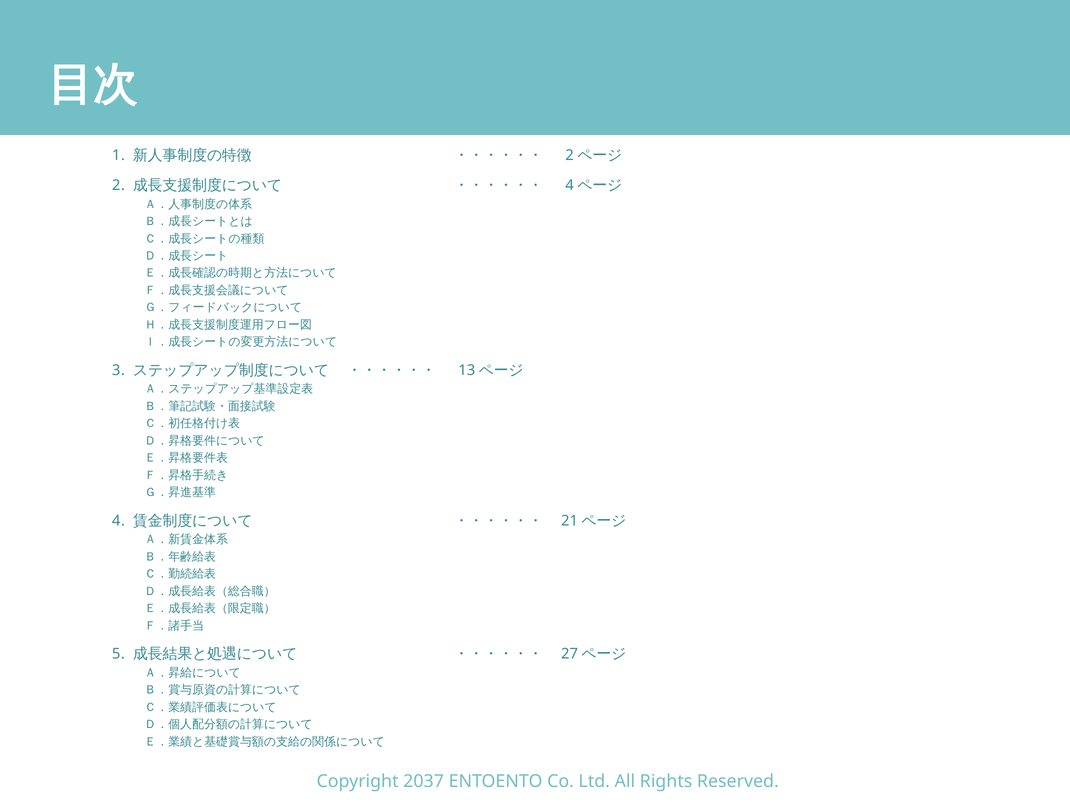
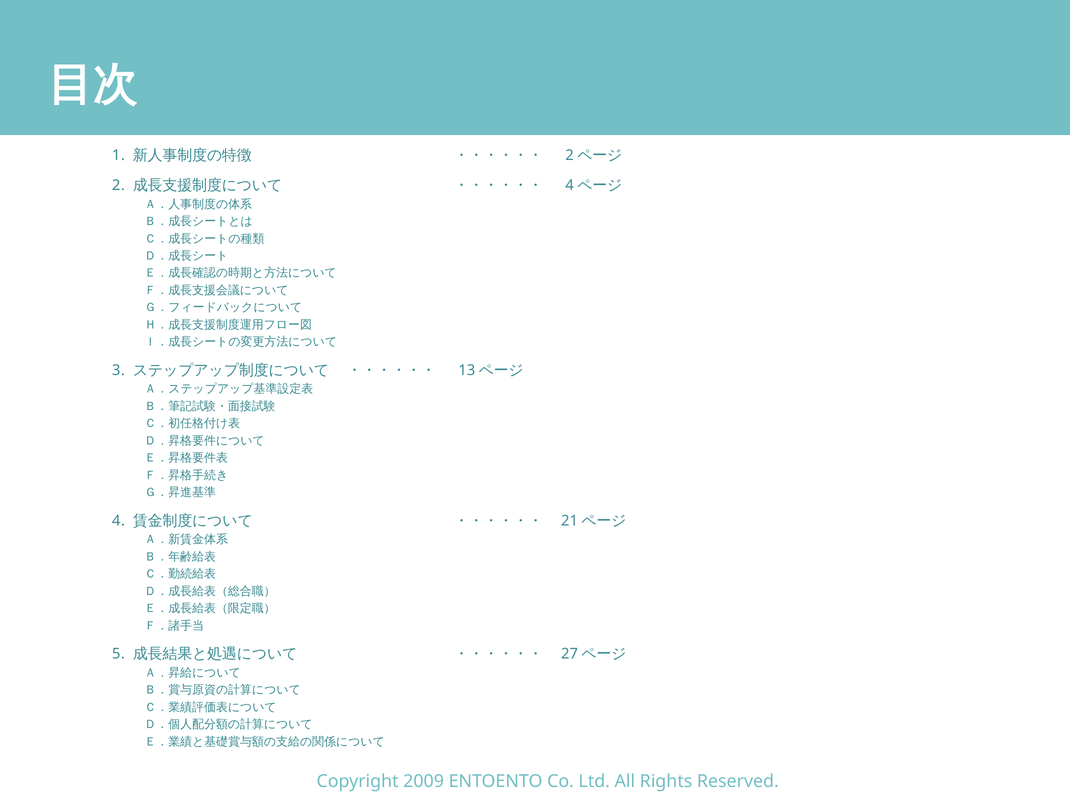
2037: 2037 -> 2009 (424, 781)
